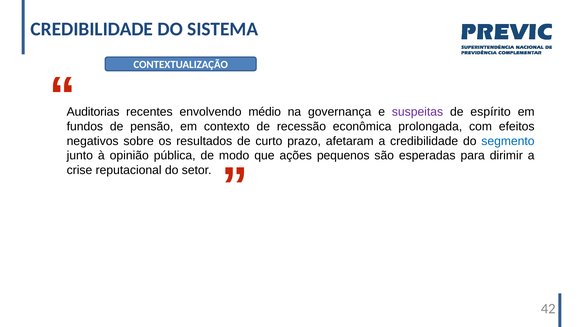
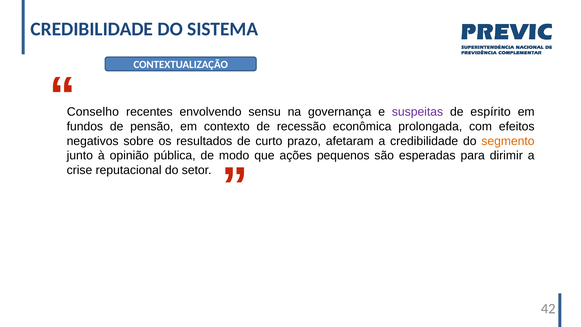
Auditorias: Auditorias -> Conselho (93, 112)
médio: médio -> sensu (265, 112)
segmento colour: blue -> orange (508, 141)
